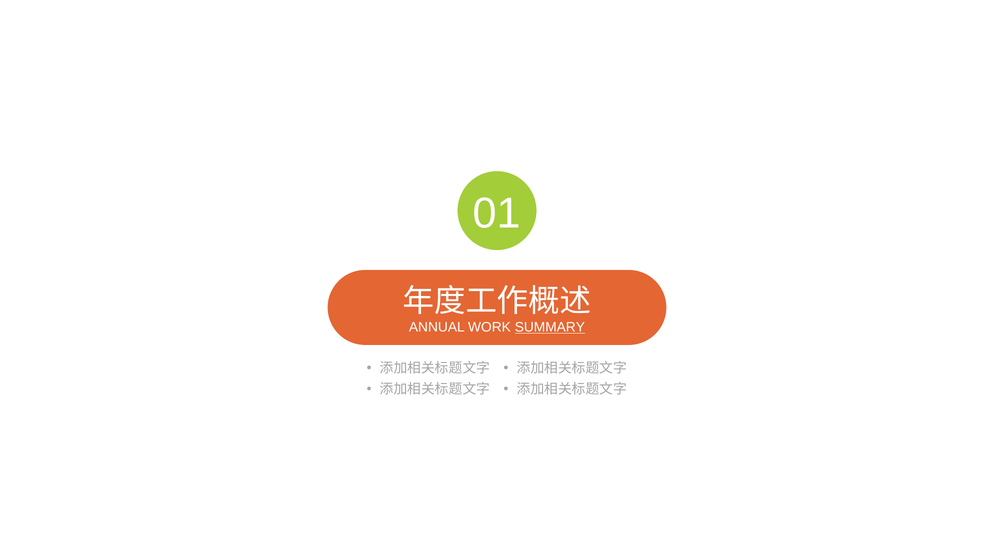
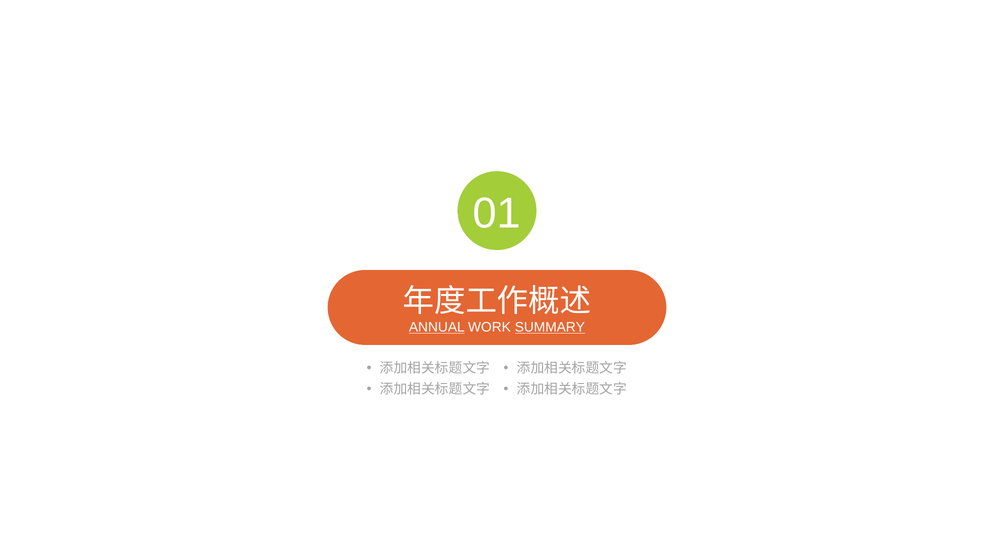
ANNUAL underline: none -> present (437, 327)
